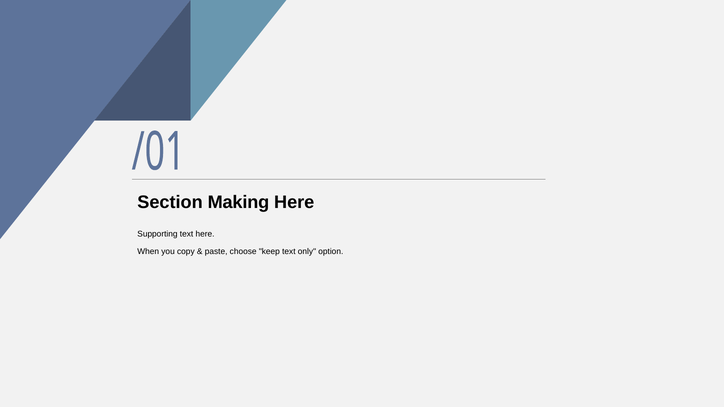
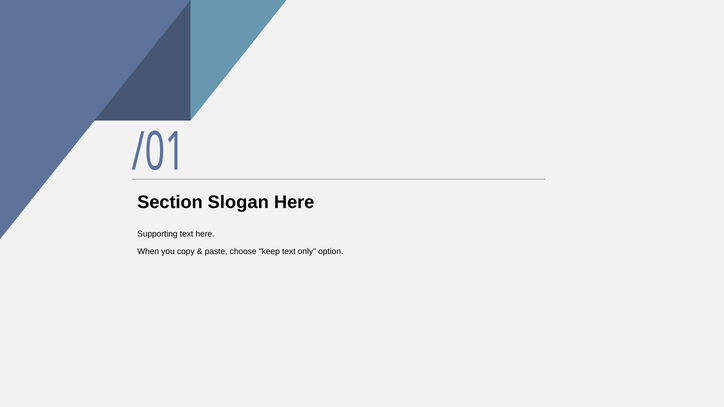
Making: Making -> Slogan (238, 203)
